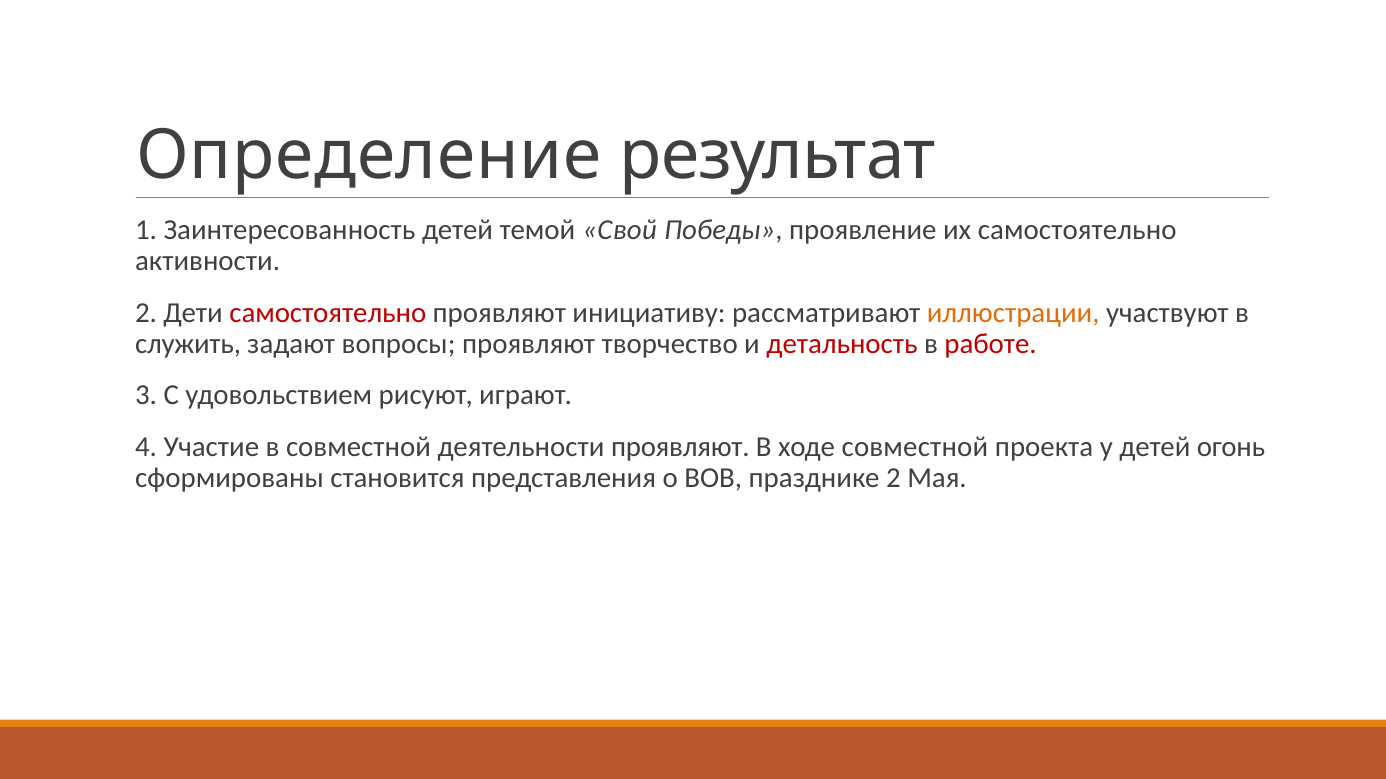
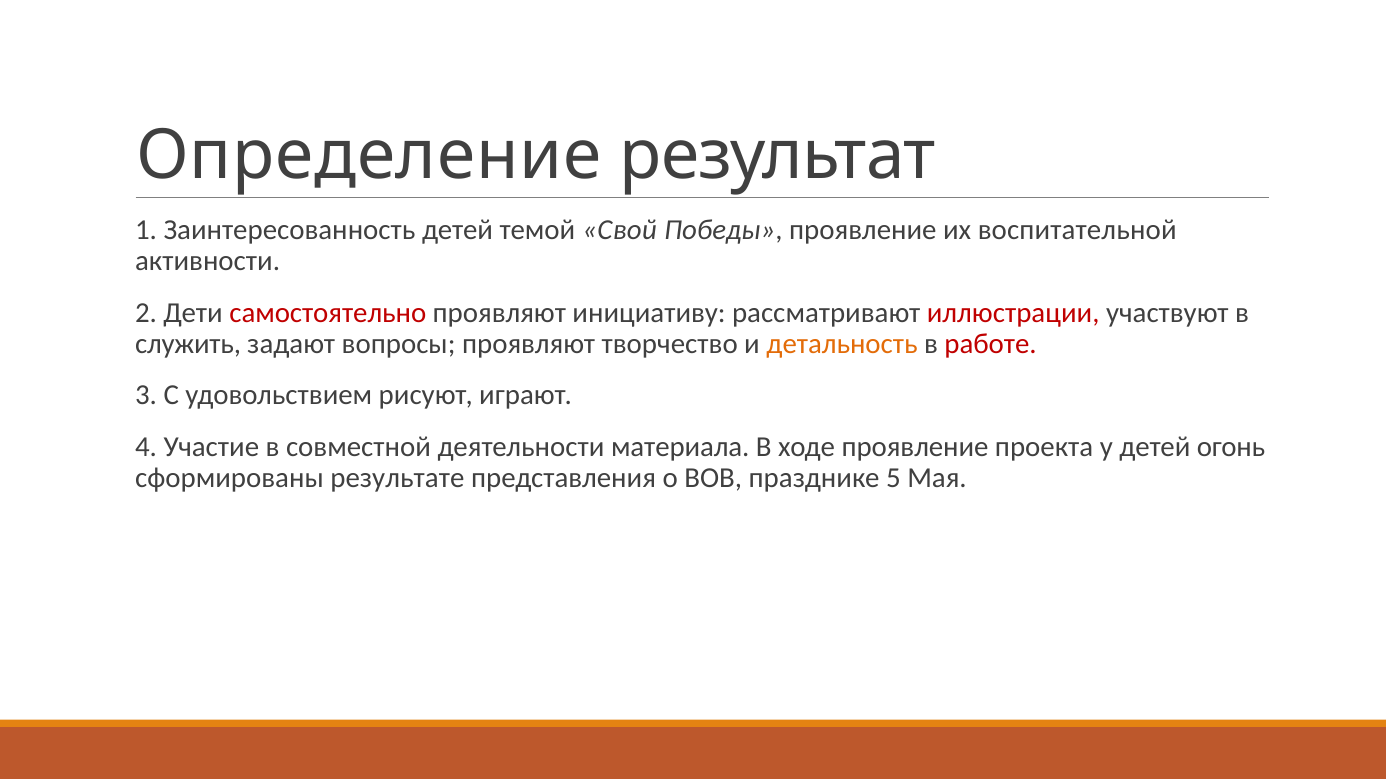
их самостоятельно: самостоятельно -> воспитательной (1077, 230)
иллюстрации colour: orange -> red (1013, 313)
детальность colour: red -> orange (842, 344)
деятельности проявляют: проявляют -> материала (680, 447)
ходе совместной: совместной -> проявление (915, 447)
становится: становится -> результате (397, 478)
празднике 2: 2 -> 5 (893, 478)
